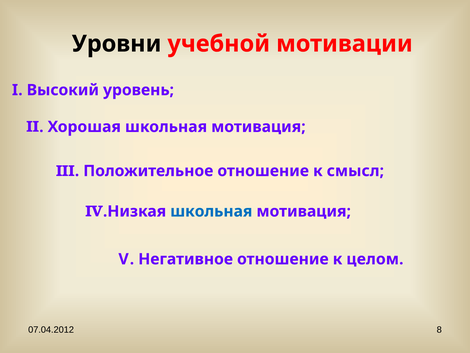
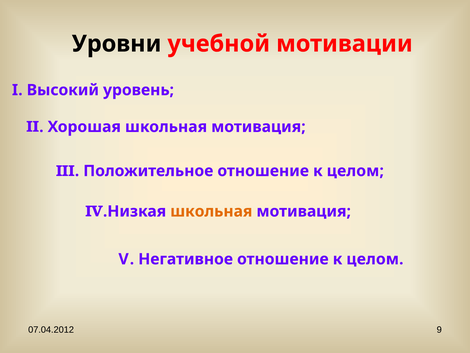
Положительное отношение к смысл: смысл -> целом (355, 171)
школьная colour: blue -> orange (211, 211)
8: 8 -> 9 (439, 329)
